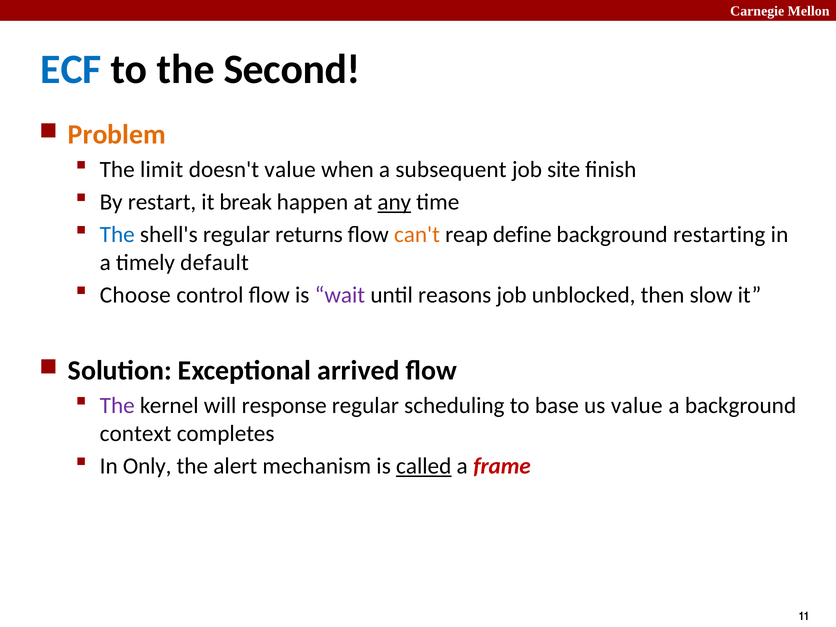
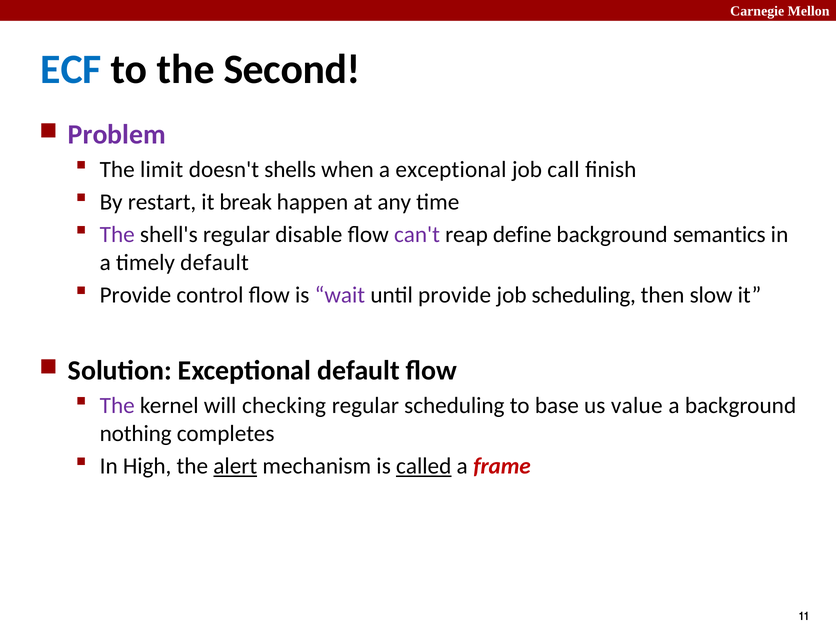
Problem colour: orange -> purple (117, 135)
doesn't value: value -> shells (290, 170)
a subsequent: subsequent -> exceptional (451, 170)
site: site -> call (563, 170)
any underline: present -> none (394, 202)
The colour: blue -> purple (117, 235)
returns: returns -> disable (309, 235)
can't colour: orange -> purple (417, 235)
restarting: restarting -> semantics (719, 235)
Choose: Choose -> Provide (135, 295)
until reasons: reasons -> provide (455, 295)
job unblocked: unblocked -> scheduling (584, 295)
Exceptional arrived: arrived -> default (358, 371)
response: response -> checking (284, 406)
context: context -> nothing (136, 434)
Only: Only -> High (147, 466)
alert underline: none -> present (235, 466)
